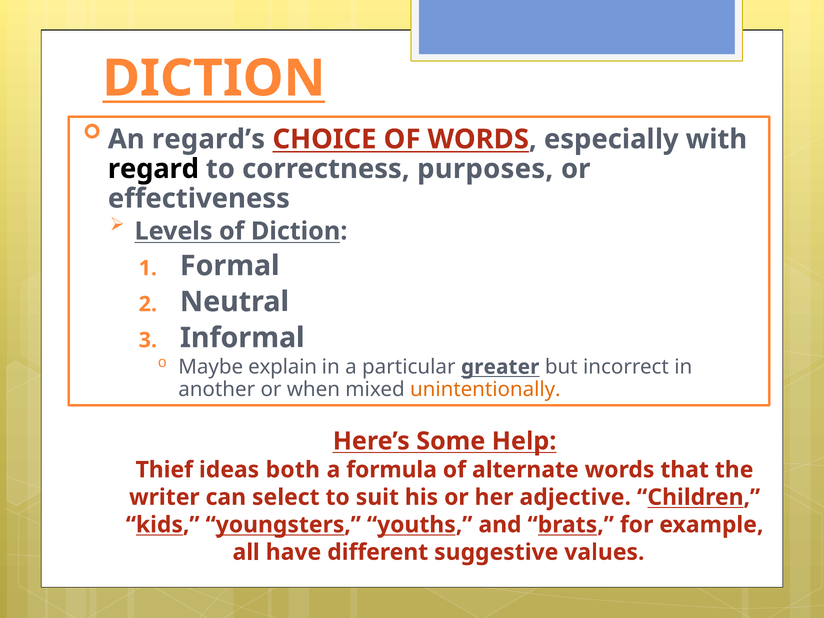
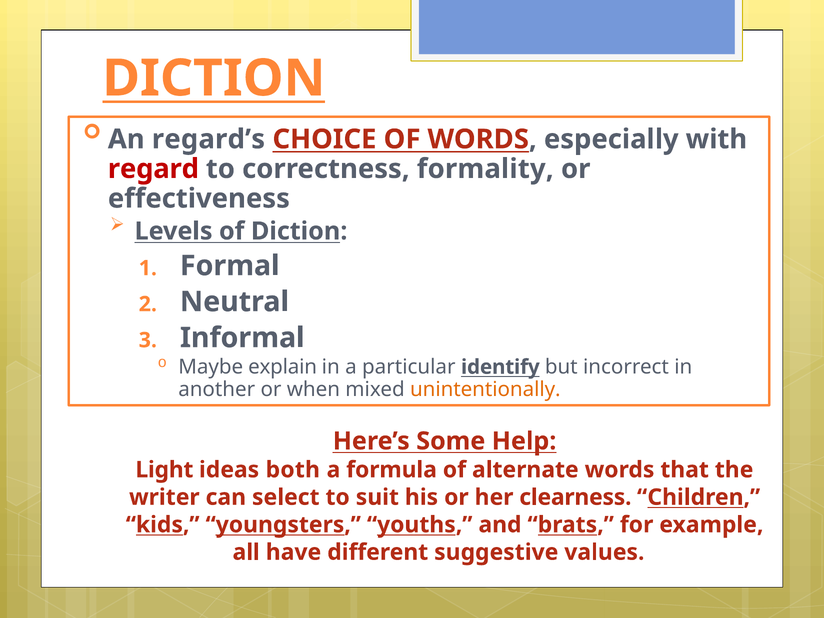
regard colour: black -> red (153, 169)
purposes: purposes -> formality (485, 169)
greater: greater -> identify (500, 367)
Thief: Thief -> Light (164, 470)
adjective: adjective -> clearness (575, 497)
